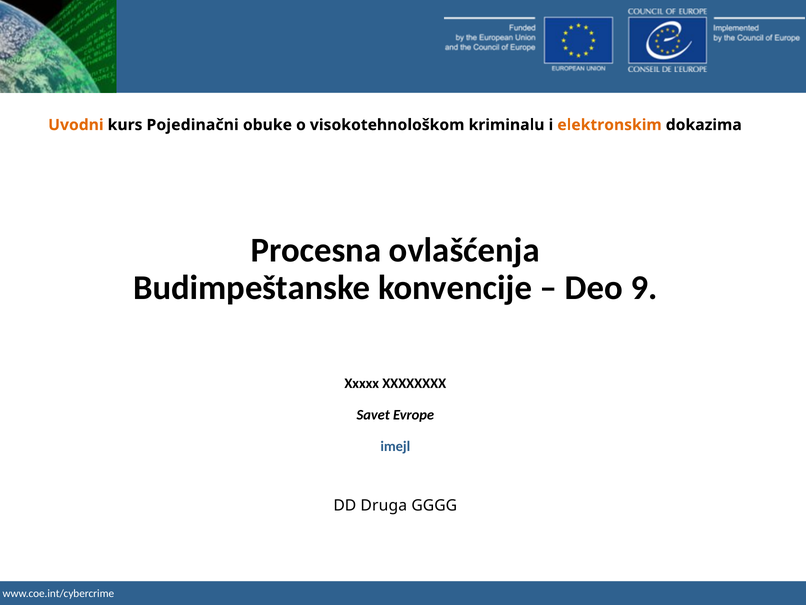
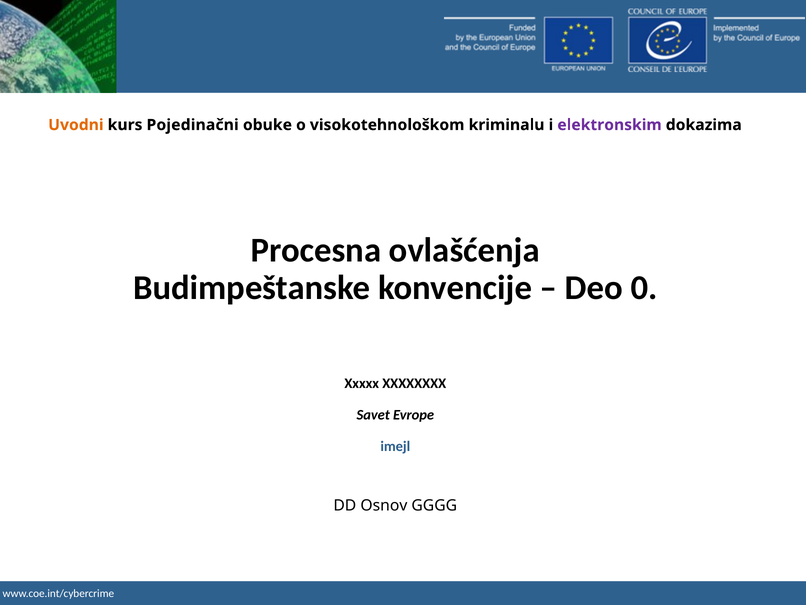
elektronskim colour: orange -> purple (610, 125)
9: 9 -> 0 (644, 287)
Druga: Druga -> Osnov (384, 505)
